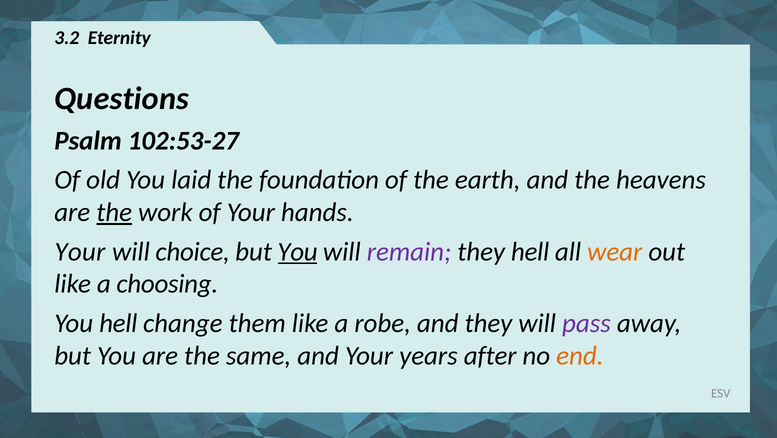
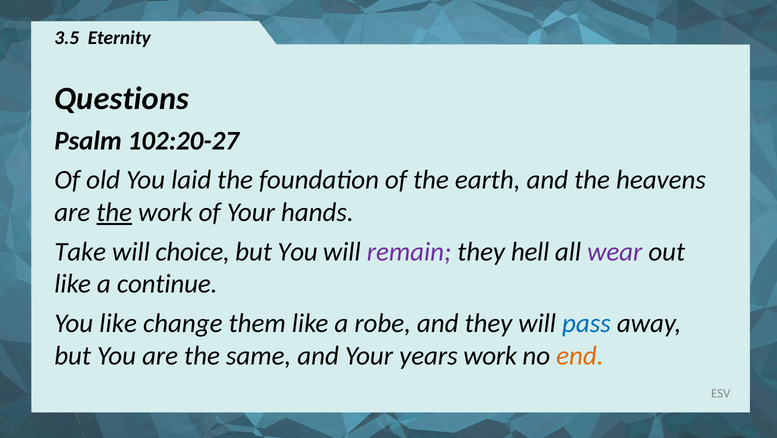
3.2: 3.2 -> 3.5 (67, 38)
102:53-27: 102:53-27 -> 102:20-27 (183, 141)
Your: Your -> Take (80, 252)
You underline: present -> none (298, 252)
wear colour: orange -> purple (615, 252)
choosing: choosing -> continue (167, 284)
You hell: hell -> like (118, 323)
pass colour: purple -> blue (586, 323)
years after: after -> work (490, 356)
